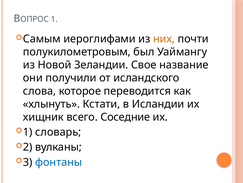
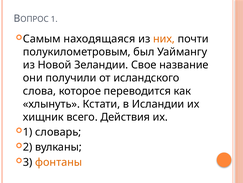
иероглифами: иероглифами -> находящаяся (99, 39)
Соседние: Соседние -> Действия (125, 117)
фонтаны colour: blue -> orange (59, 162)
